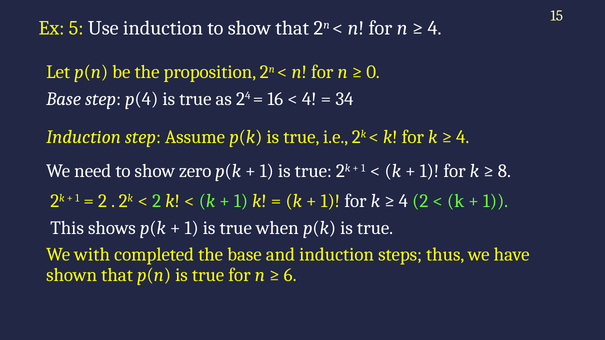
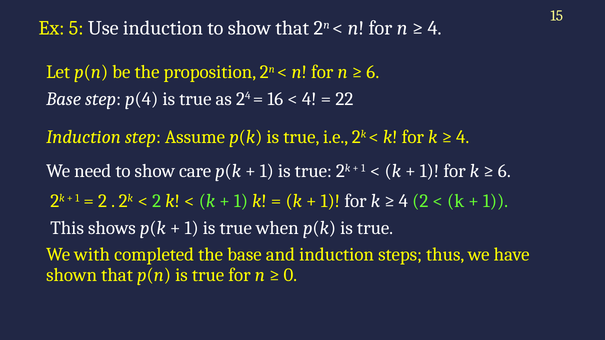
0: 0 -> 6 (373, 72)
34: 34 -> 22 (344, 99)
zero: zero -> care (195, 171)
8: 8 -> 6 (504, 171)
6: 6 -> 0 (290, 275)
